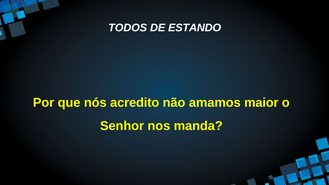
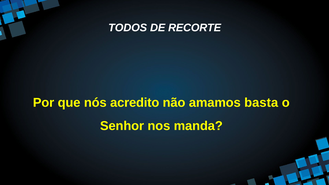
ESTANDO: ESTANDO -> RECORTE (195, 28)
maior: maior -> basta (261, 103)
